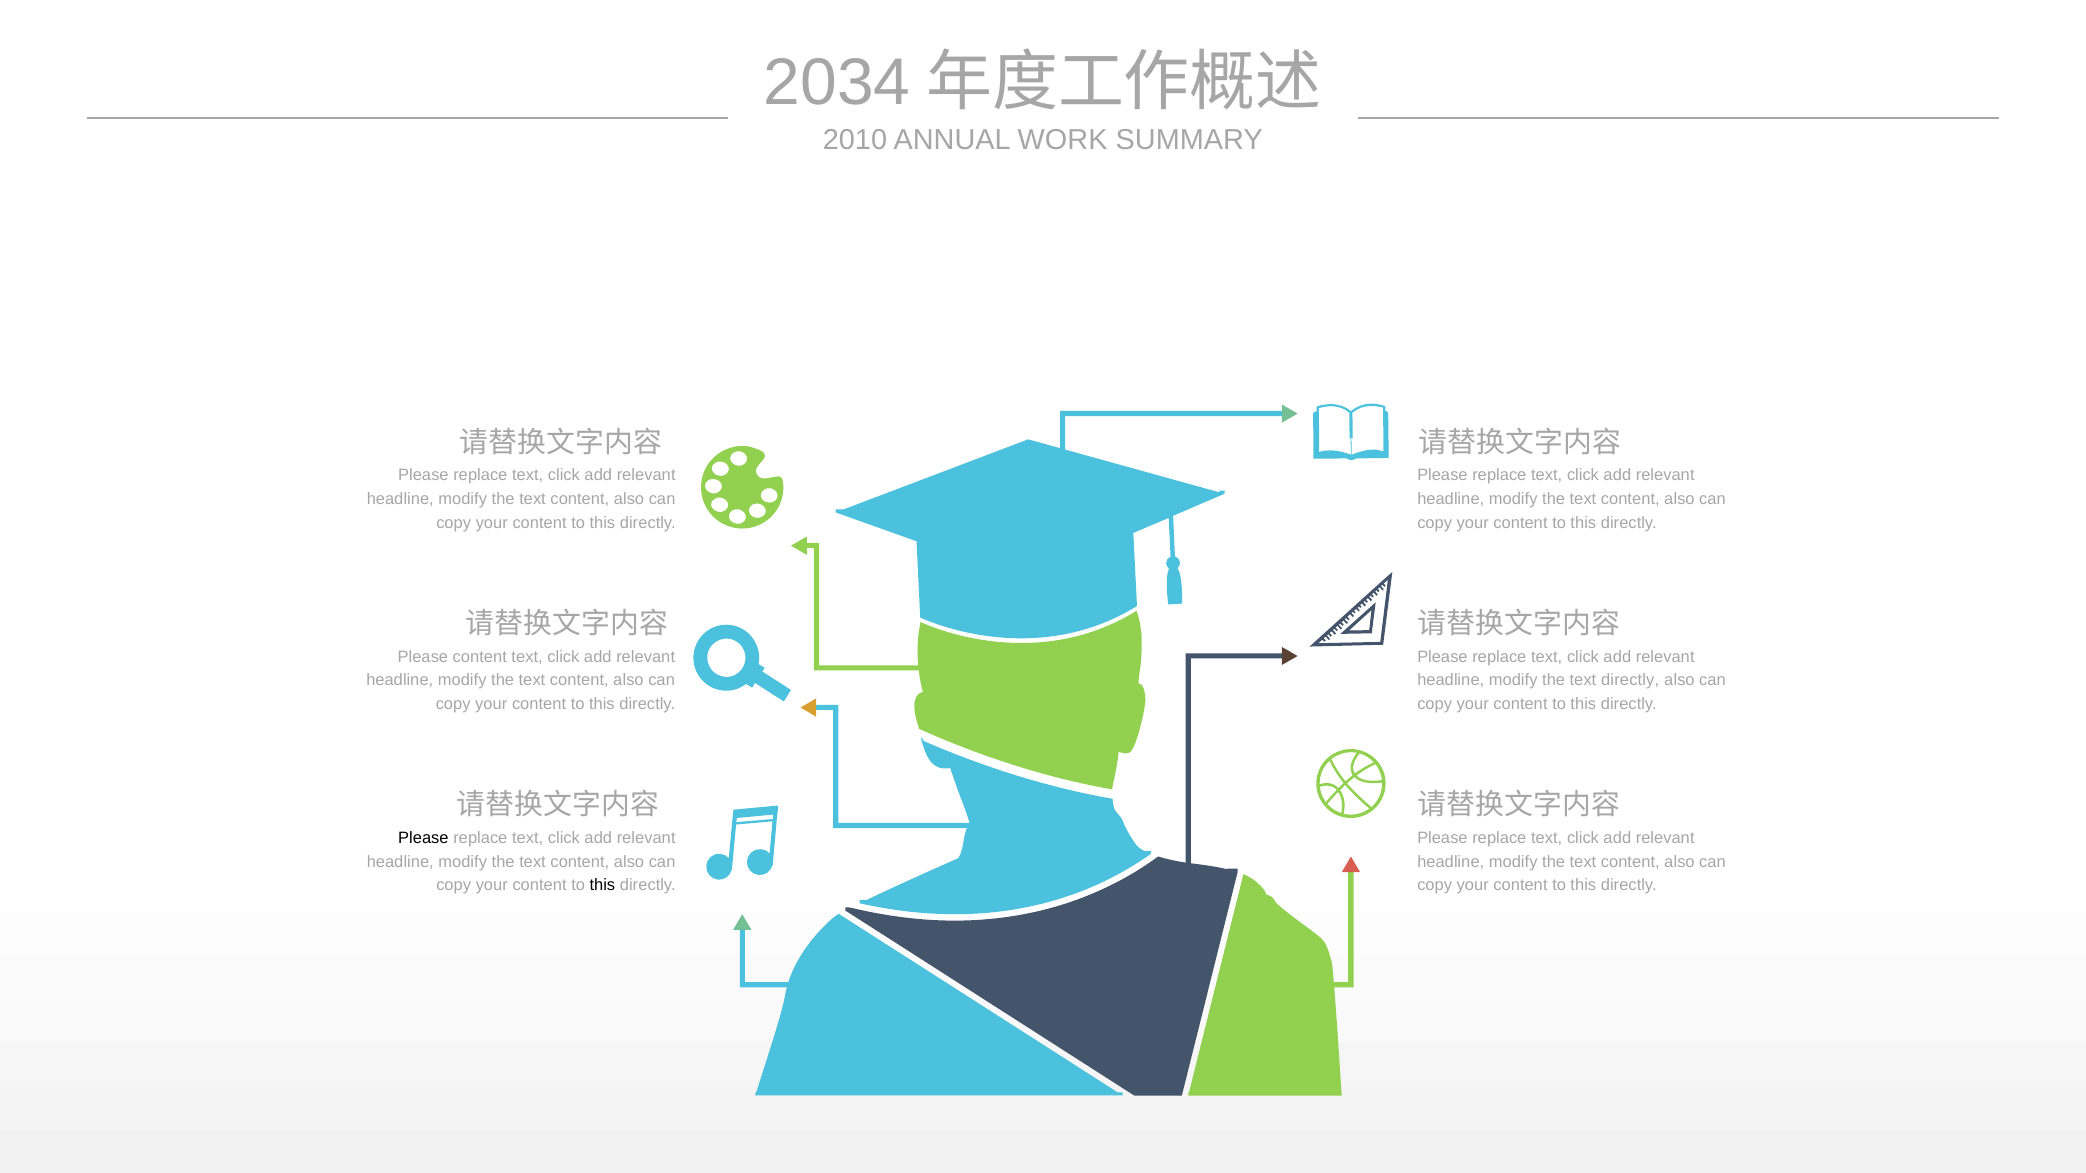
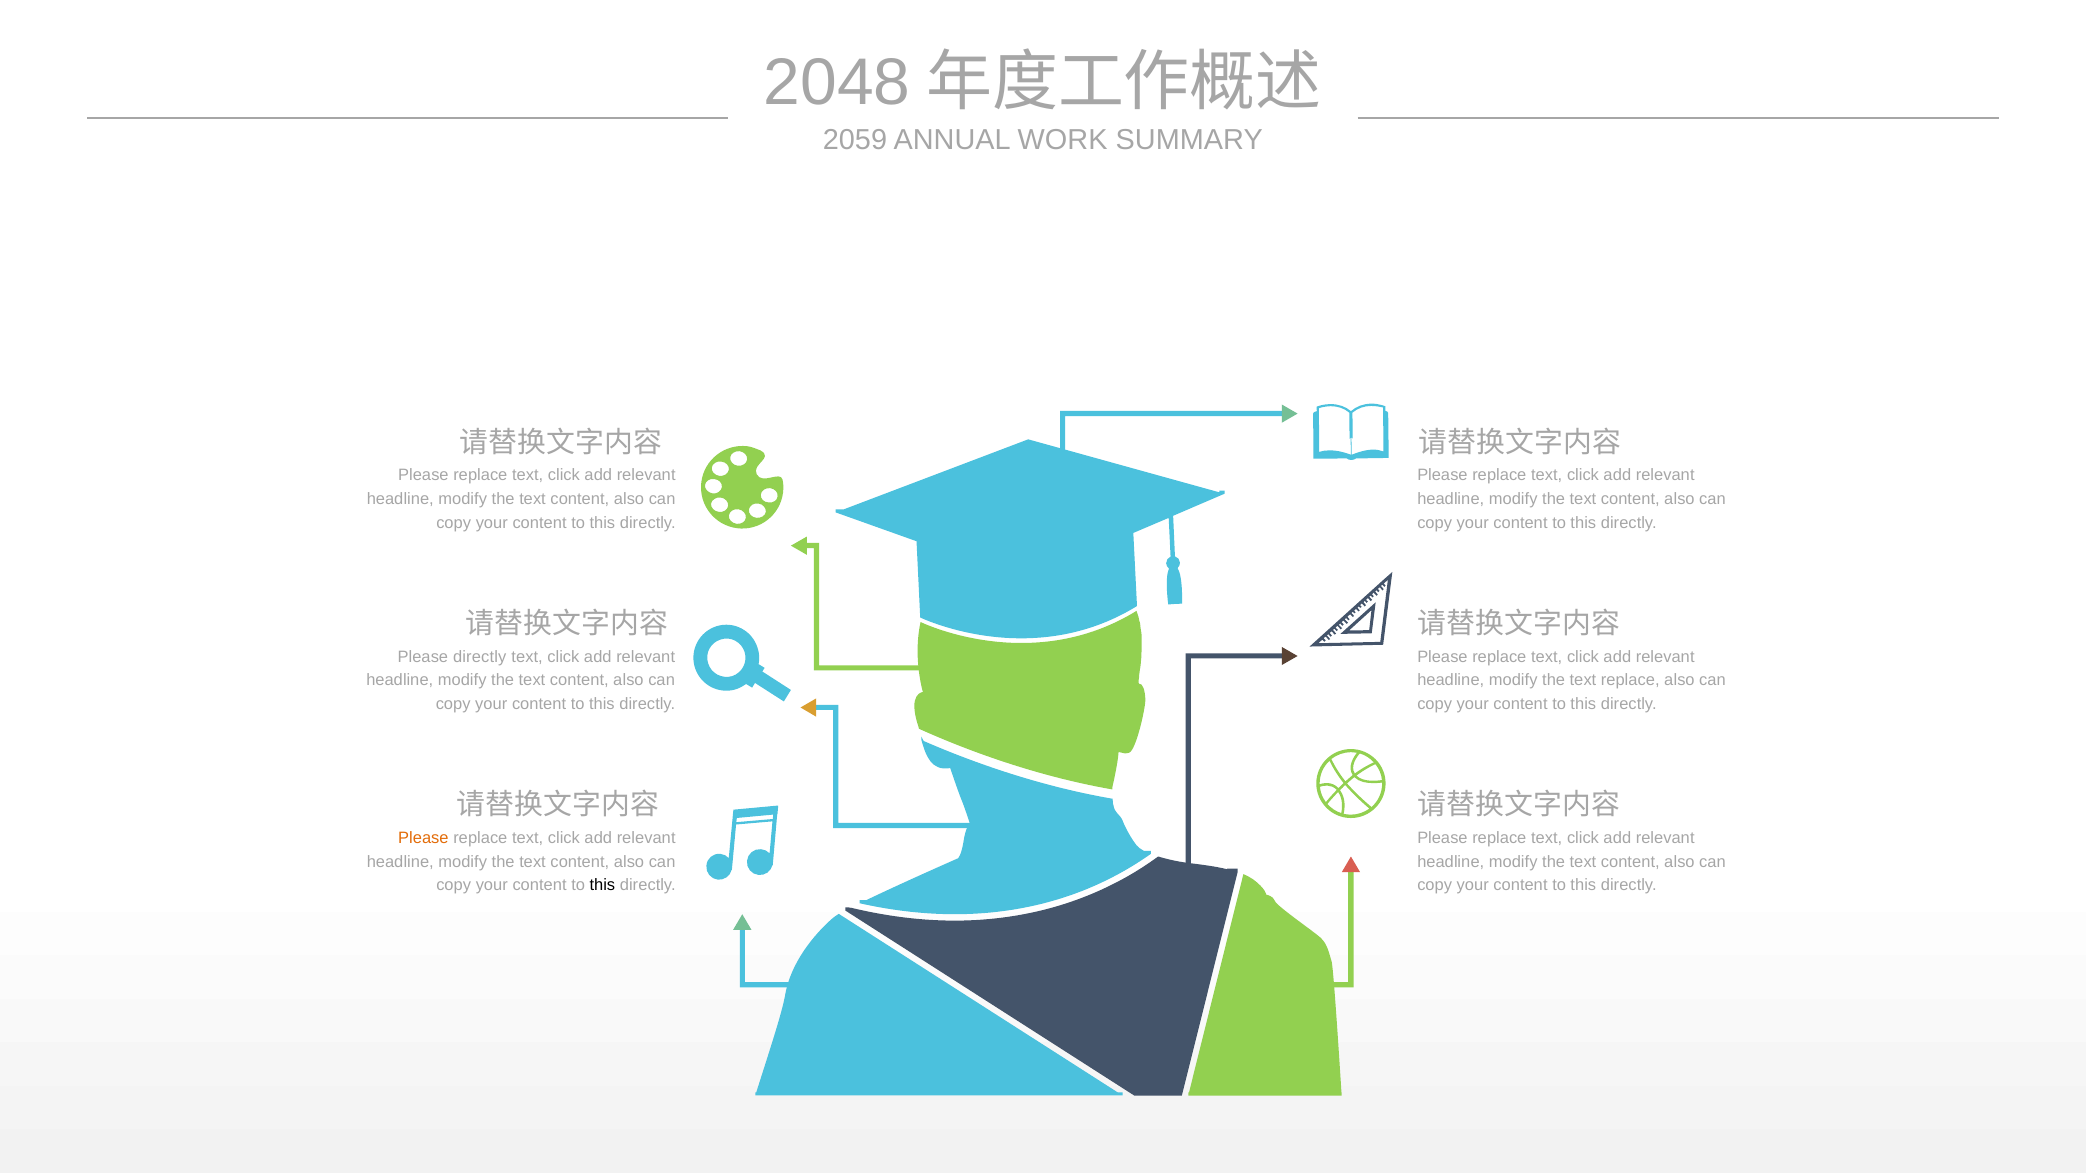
2034: 2034 -> 2048 (837, 82)
2010: 2010 -> 2059 (855, 140)
Please content: content -> directly (480, 657)
text directly: directly -> replace (1630, 681)
Please colour: black -> orange (423, 838)
